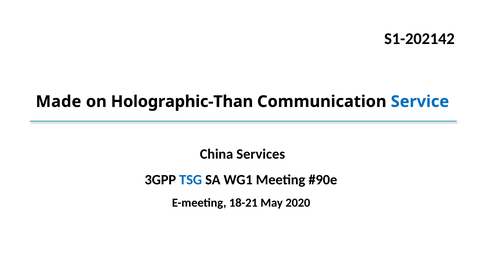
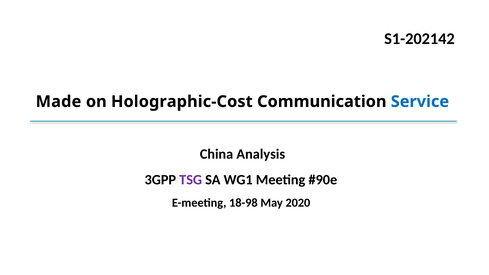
Holographic-Than: Holographic-Than -> Holographic-Cost (182, 102)
Services: Services -> Analysis (261, 154)
TSG colour: blue -> purple (191, 180)
18-21: 18-21 -> 18-98 (243, 203)
